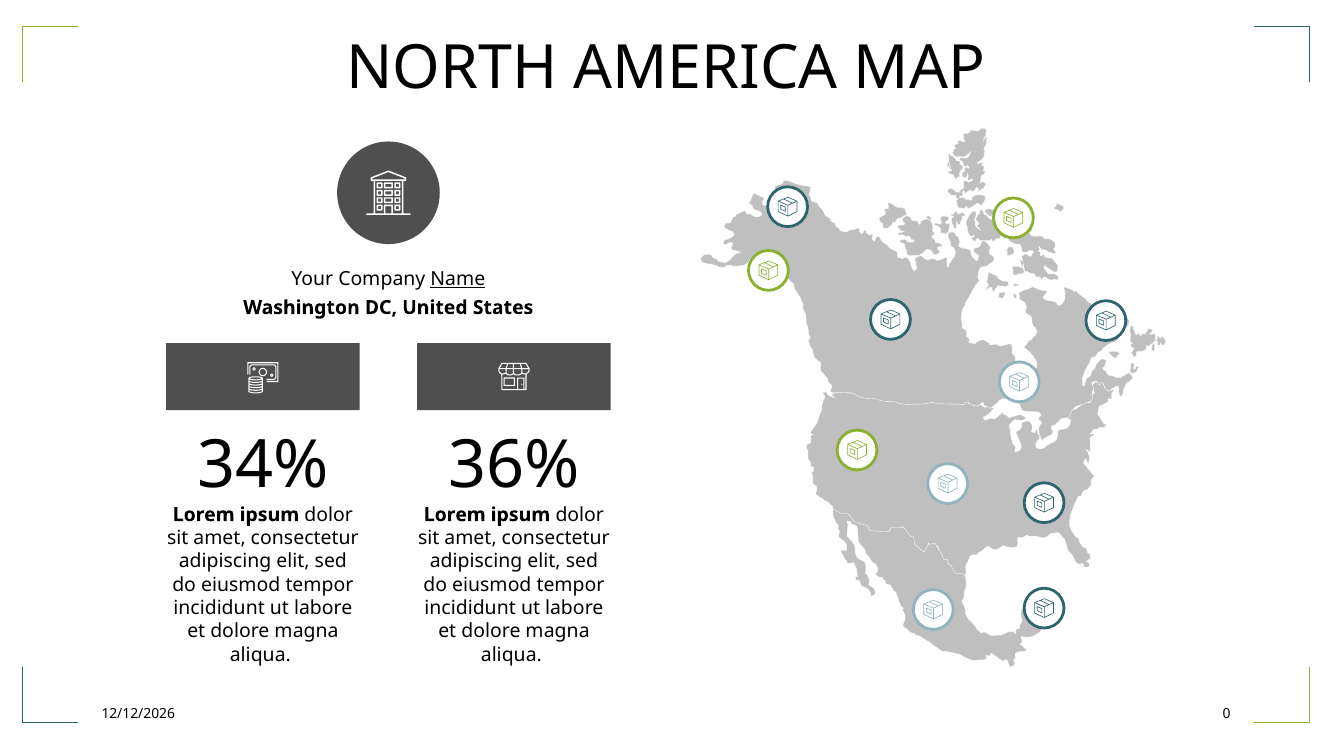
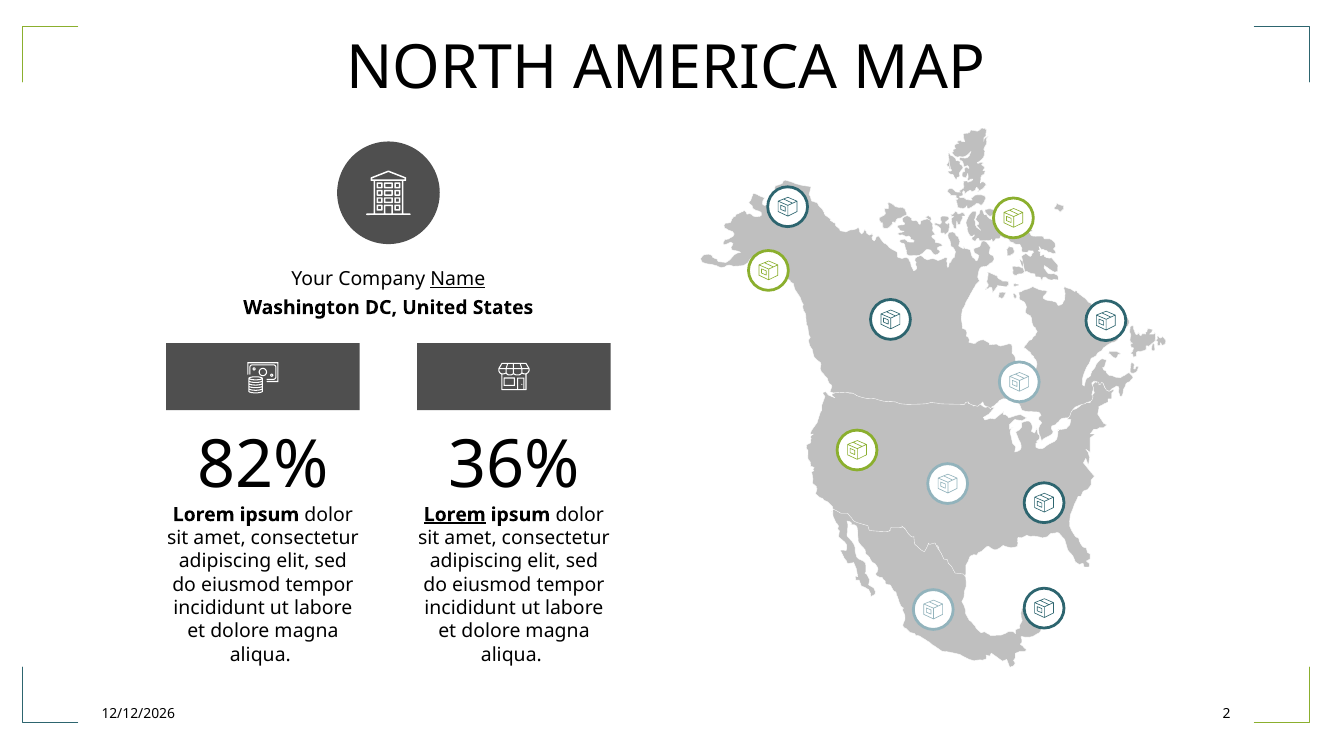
34%: 34% -> 82% (263, 466)
Lorem underline: none -> present (455, 515)
0: 0 -> 2 (1227, 714)
